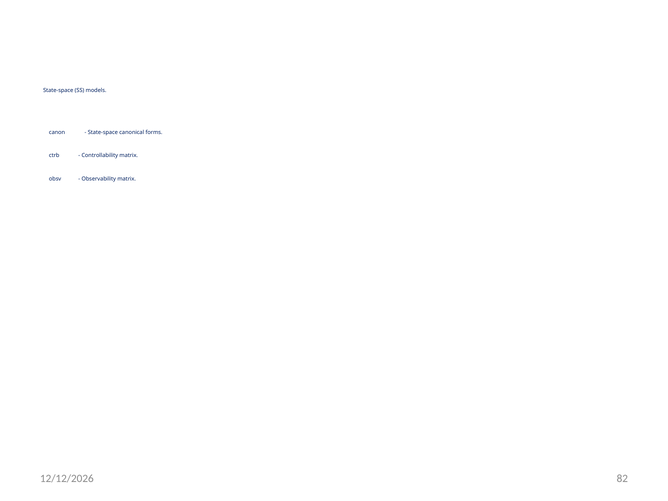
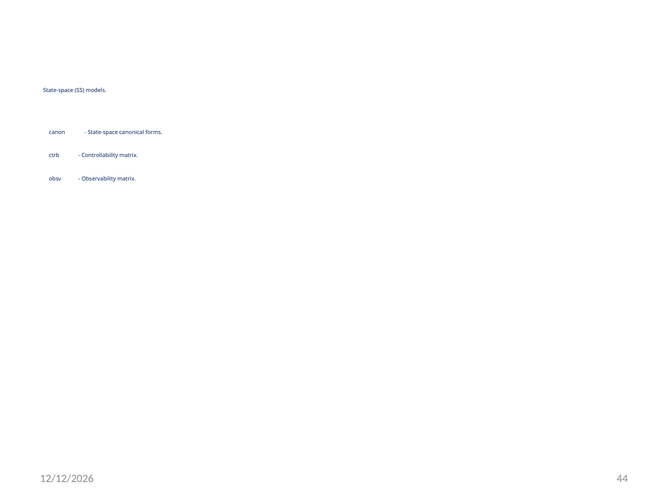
82: 82 -> 44 (622, 478)
